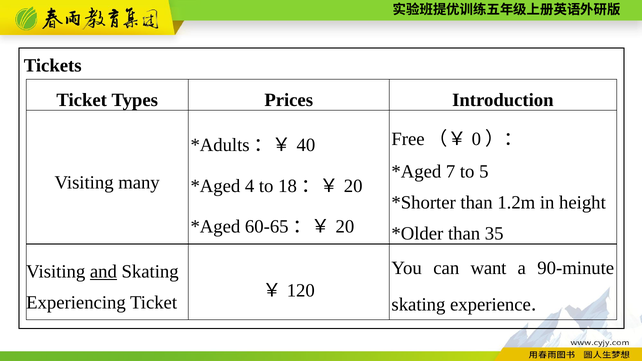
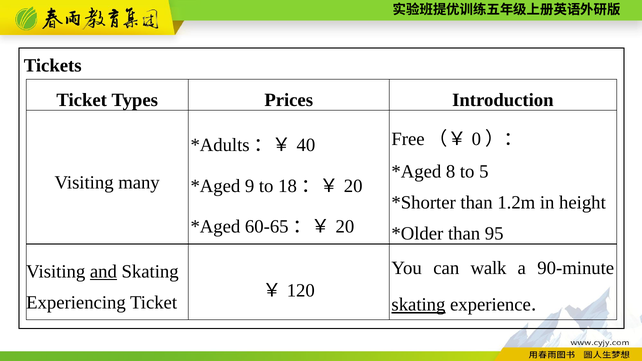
7: 7 -> 8 (451, 172)
4: 4 -> 9 (250, 186)
35: 35 -> 95 (494, 234)
want: want -> walk (489, 268)
skating underline: none -> present (418, 305)
